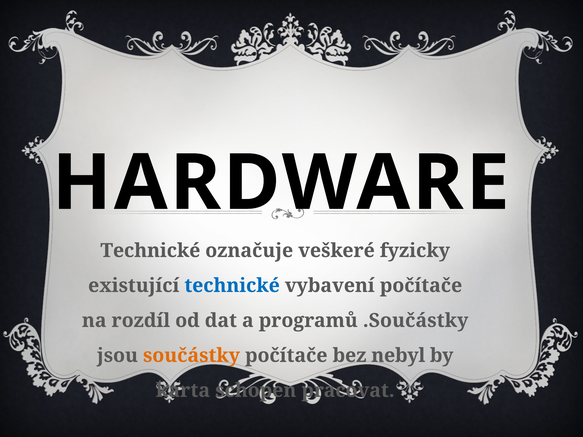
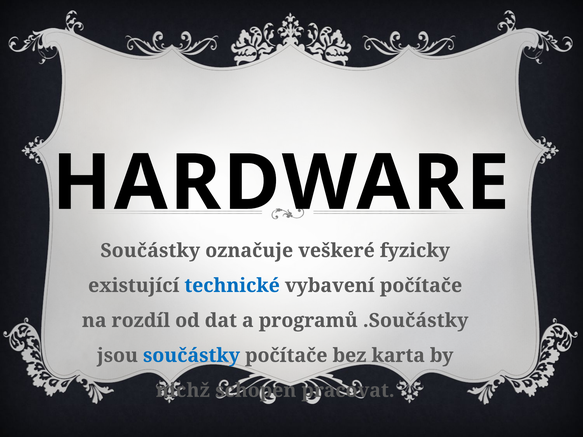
Technické: Technické -> Součástky (150, 251)
součástky colour: orange -> blue (191, 356)
nebyl: nebyl -> karta (398, 356)
karta: karta -> nichž (183, 391)
